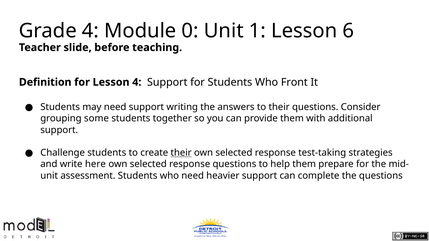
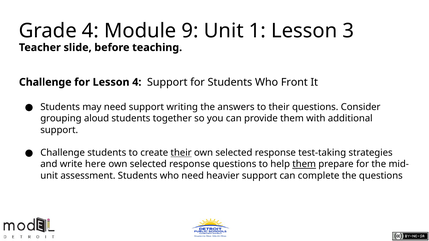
0: 0 -> 9 (190, 31)
6: 6 -> 3 (348, 31)
Definition: Definition -> Challenge (45, 82)
some: some -> aloud (97, 119)
them underline: none -> present (304, 164)
